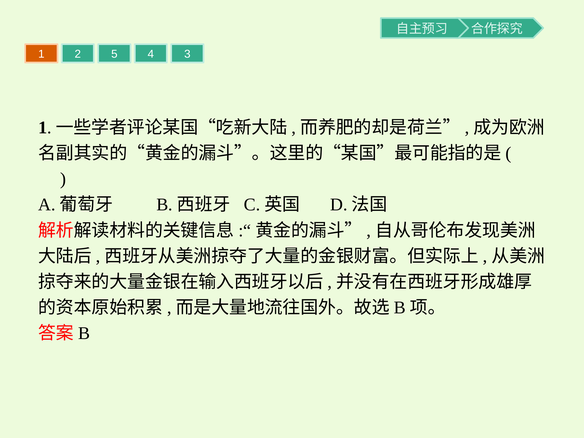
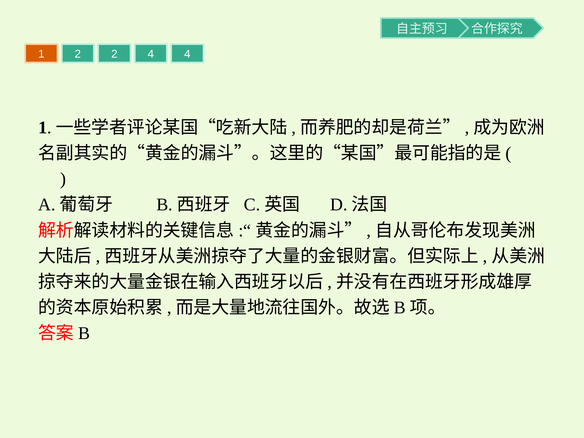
2 5: 5 -> 2 (114, 54)
4 3: 3 -> 4 (187, 54)
